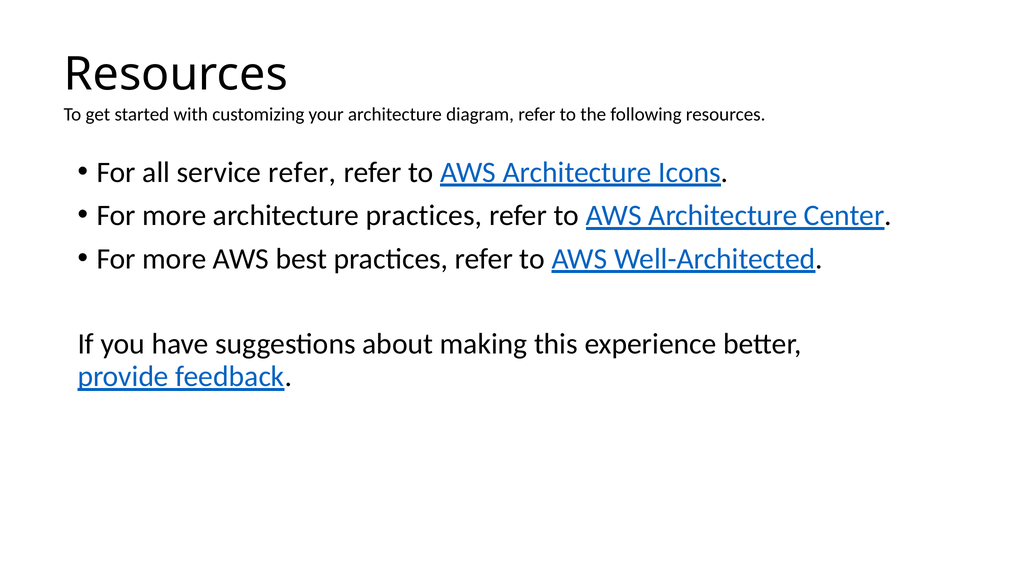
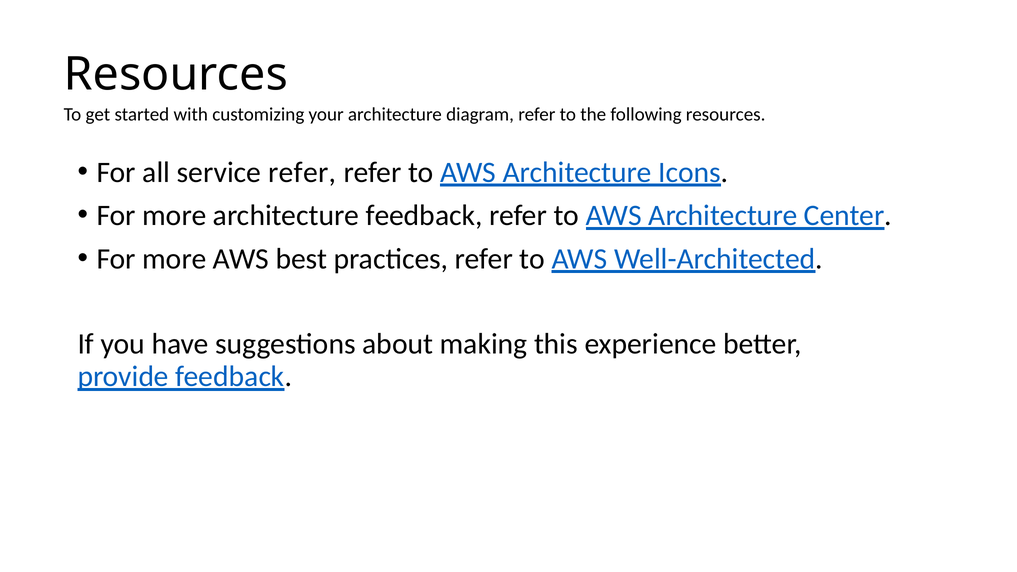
architecture practices: practices -> feedback (424, 216)
